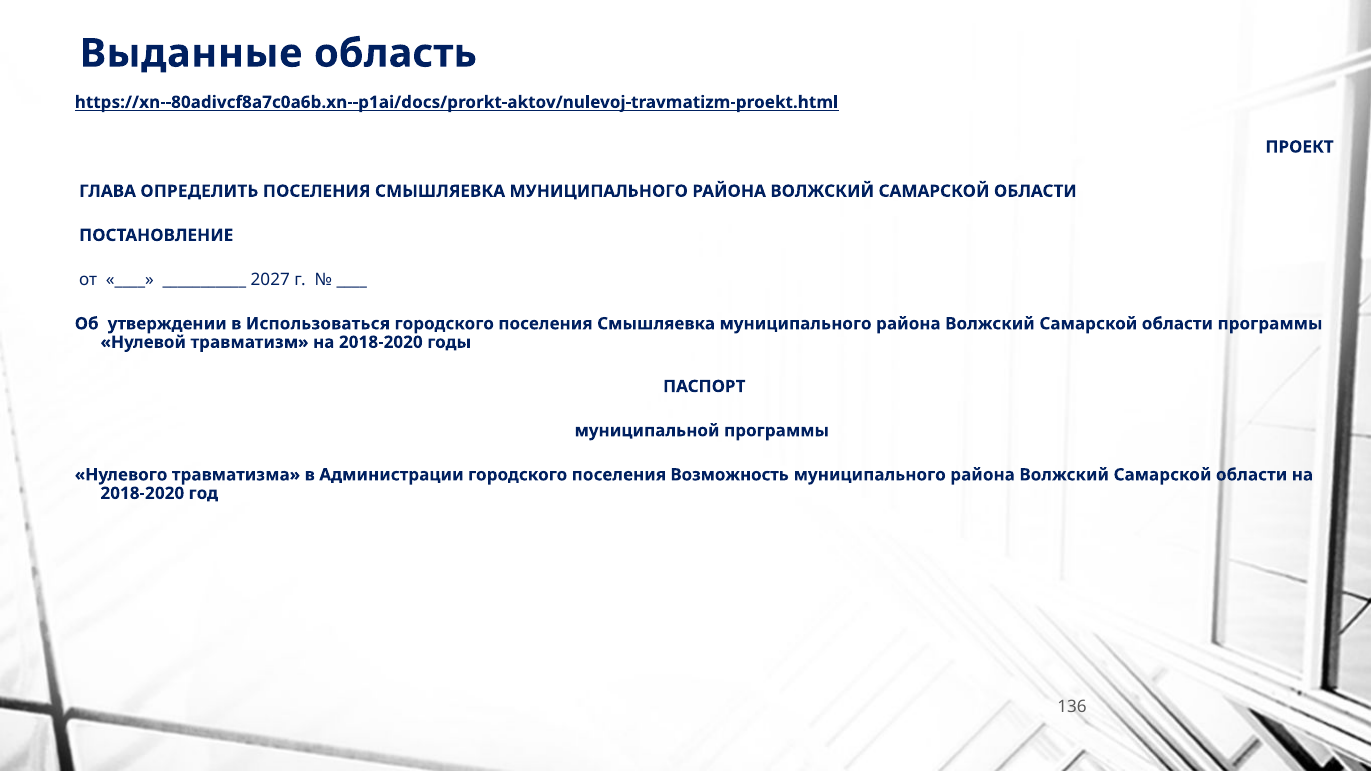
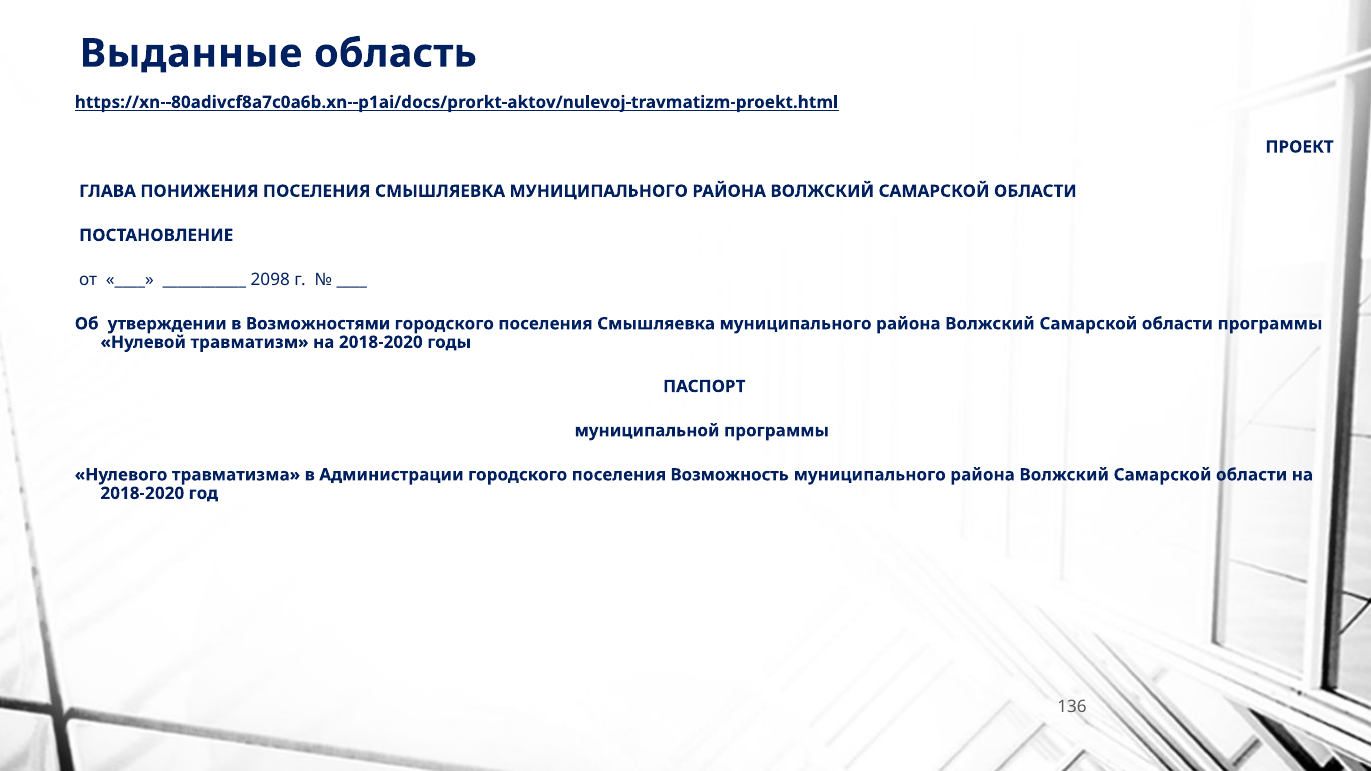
ОПРЕДЕЛИТЬ: ОПРЕДЕЛИТЬ -> ПОНИЖЕНИЯ (199, 191)
2027: 2027 -> 2098 (270, 280)
Использоваться: Использоваться -> Возможностями (318, 324)
